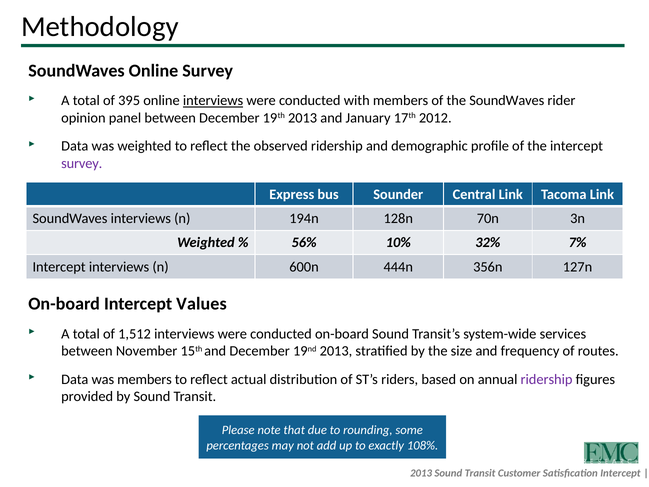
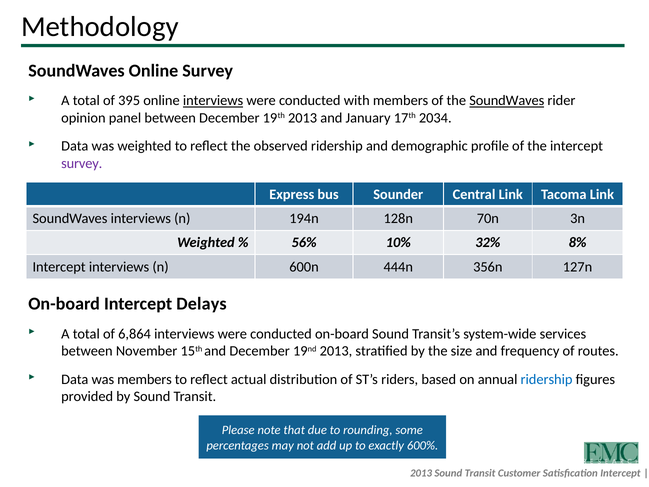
SoundWaves underline: none -> present (507, 101)
2012: 2012 -> 2034 (435, 118)
7%: 7% -> 8% (578, 243)
Values: Values -> Delays (201, 304)
1,512: 1,512 -> 6,864 (135, 334)
ridership colour: purple -> blue (547, 379)
108%: 108% -> 600% (423, 445)
